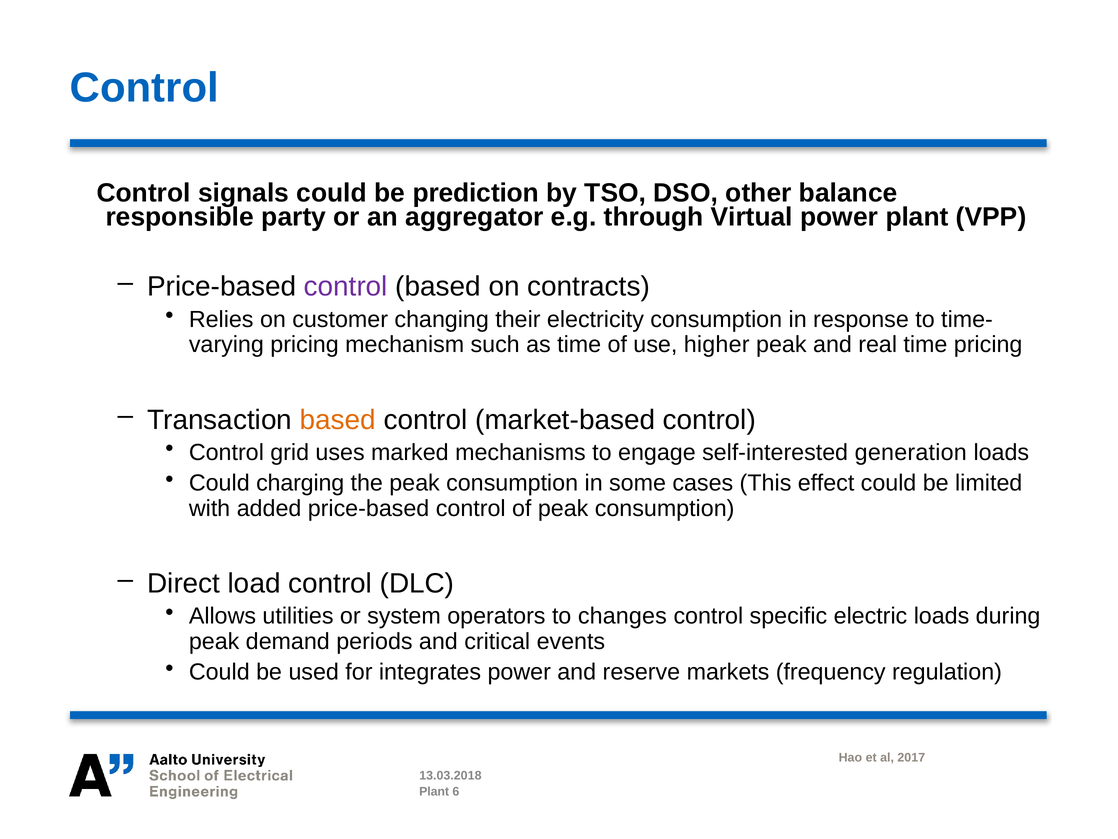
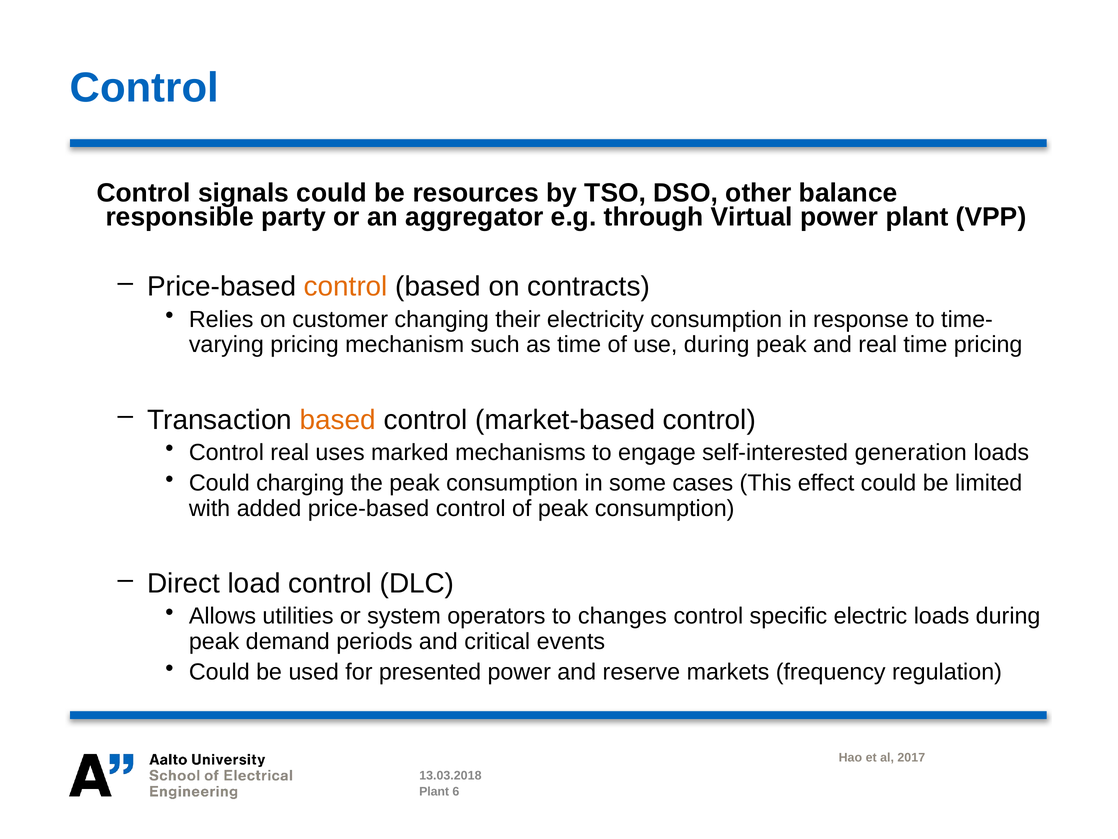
prediction: prediction -> resources (476, 193)
control colour: purple -> orange (346, 287)
use higher: higher -> during (717, 344)
Control grid: grid -> real (290, 452)
integrates: integrates -> presented (430, 672)
